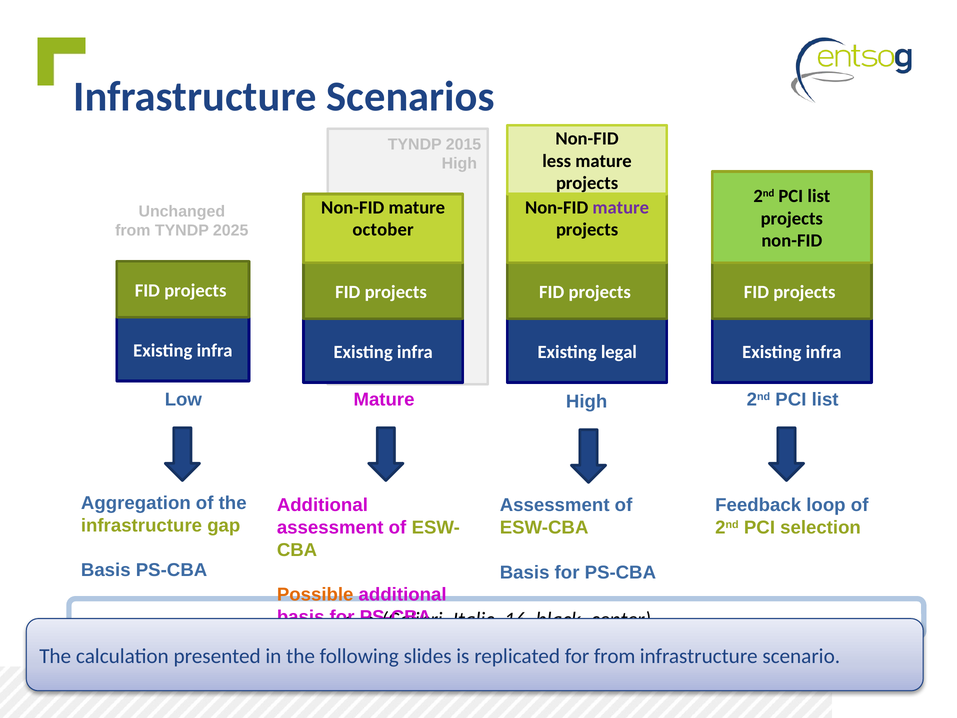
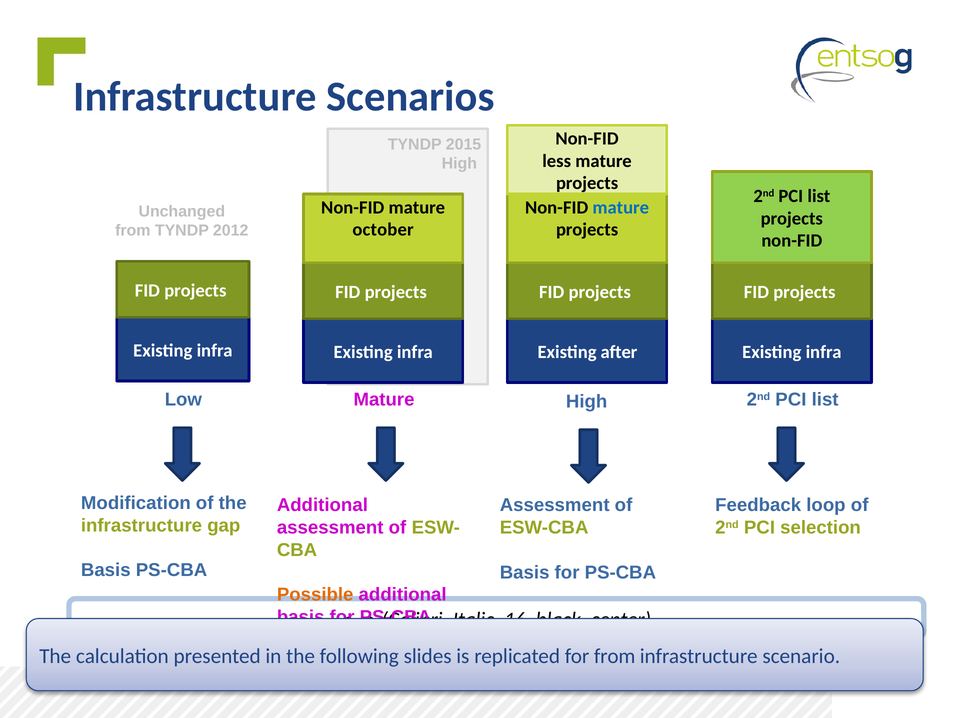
mature colour: purple -> blue (621, 207)
2025: 2025 -> 2012 (231, 230)
legal: legal -> after (619, 352)
Aggregation: Aggregation -> Modification (136, 503)
